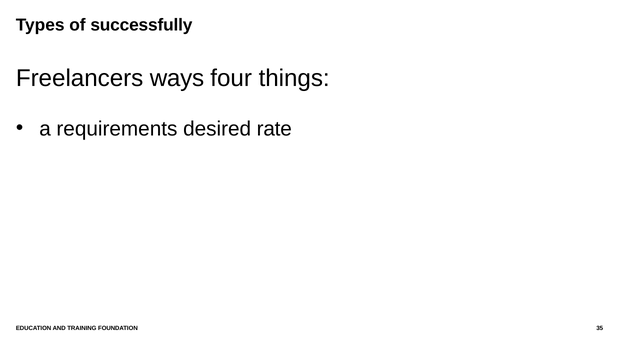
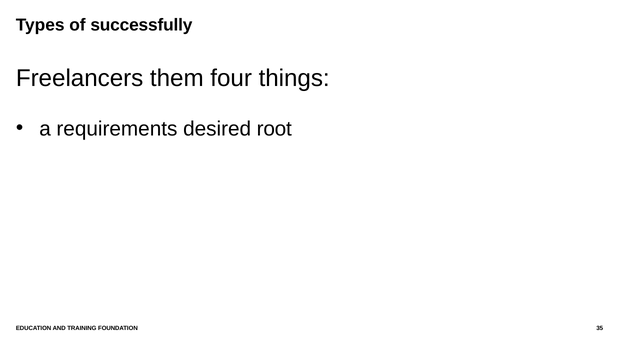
ways: ways -> them (177, 78)
rate: rate -> root (274, 129)
